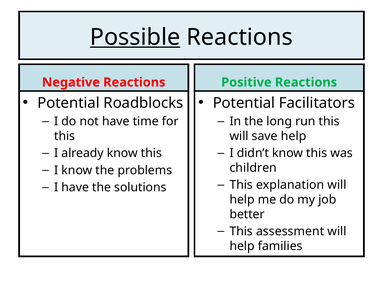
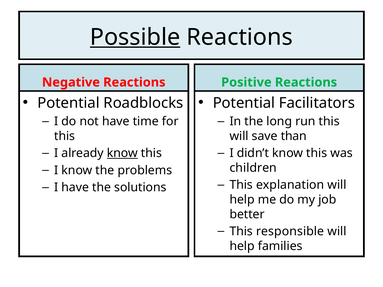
save help: help -> than (294, 136)
know underline: none -> present (122, 153)
assessment: assessment -> responsible (290, 232)
